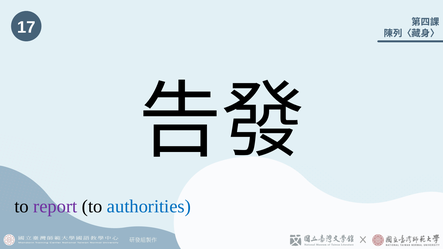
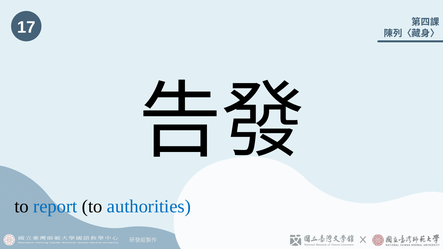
report colour: purple -> blue (55, 207)
